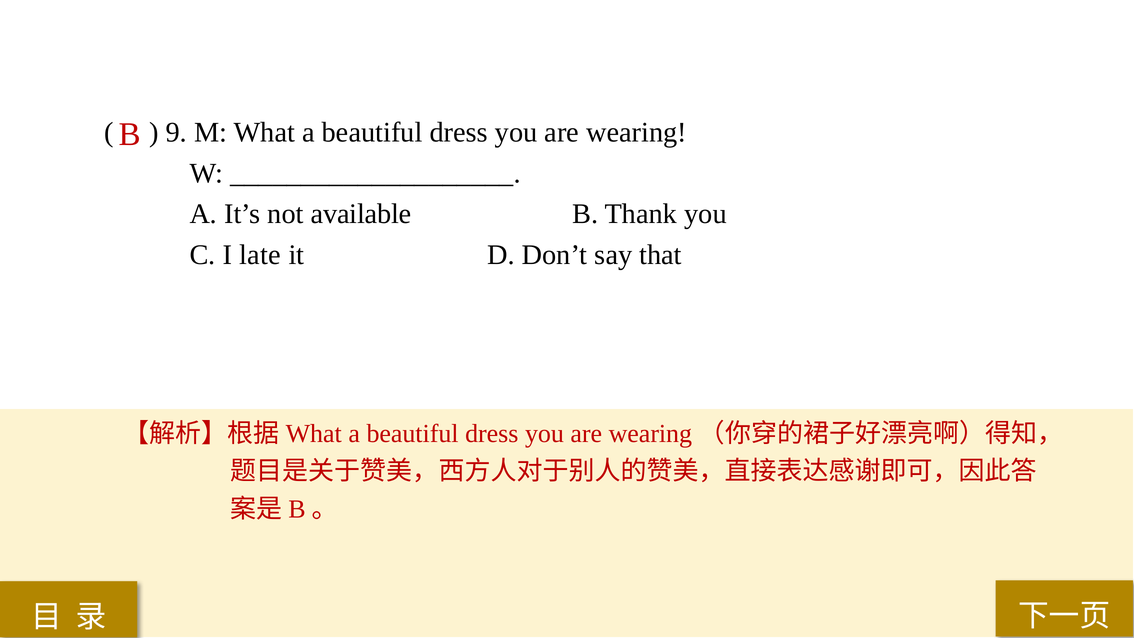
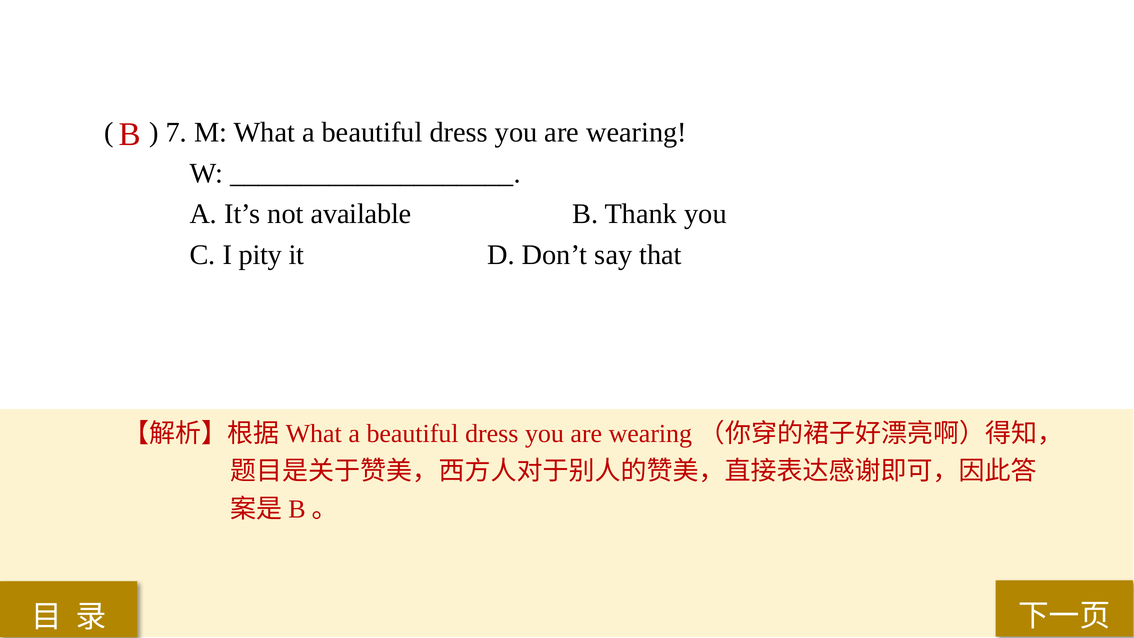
9: 9 -> 7 (176, 132)
late: late -> pity (260, 255)
